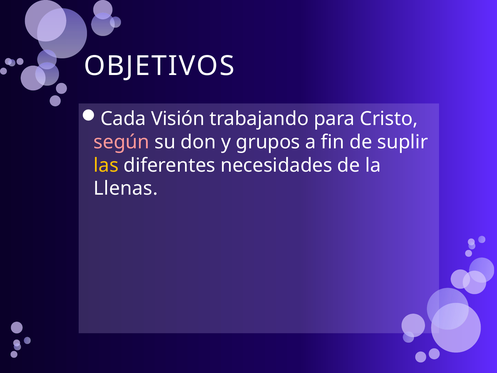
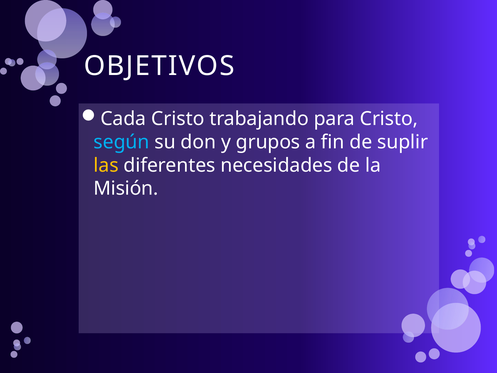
Cada Visión: Visión -> Cristo (178, 119)
según colour: pink -> light blue (122, 142)
Llenas: Llenas -> Misión (126, 188)
